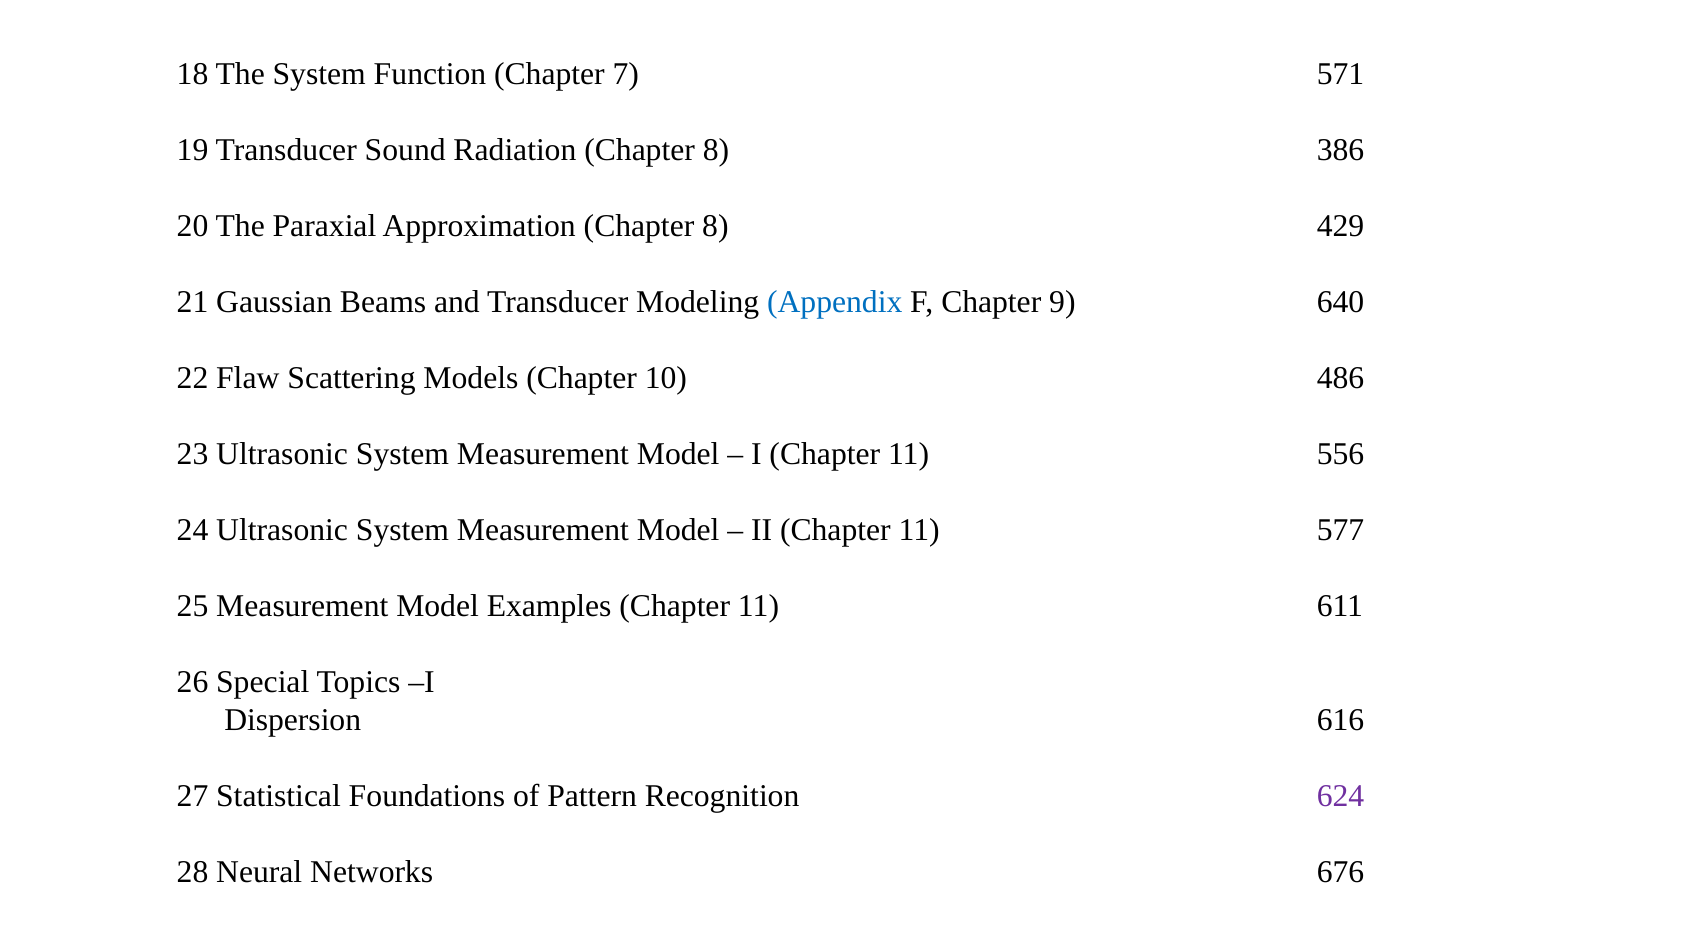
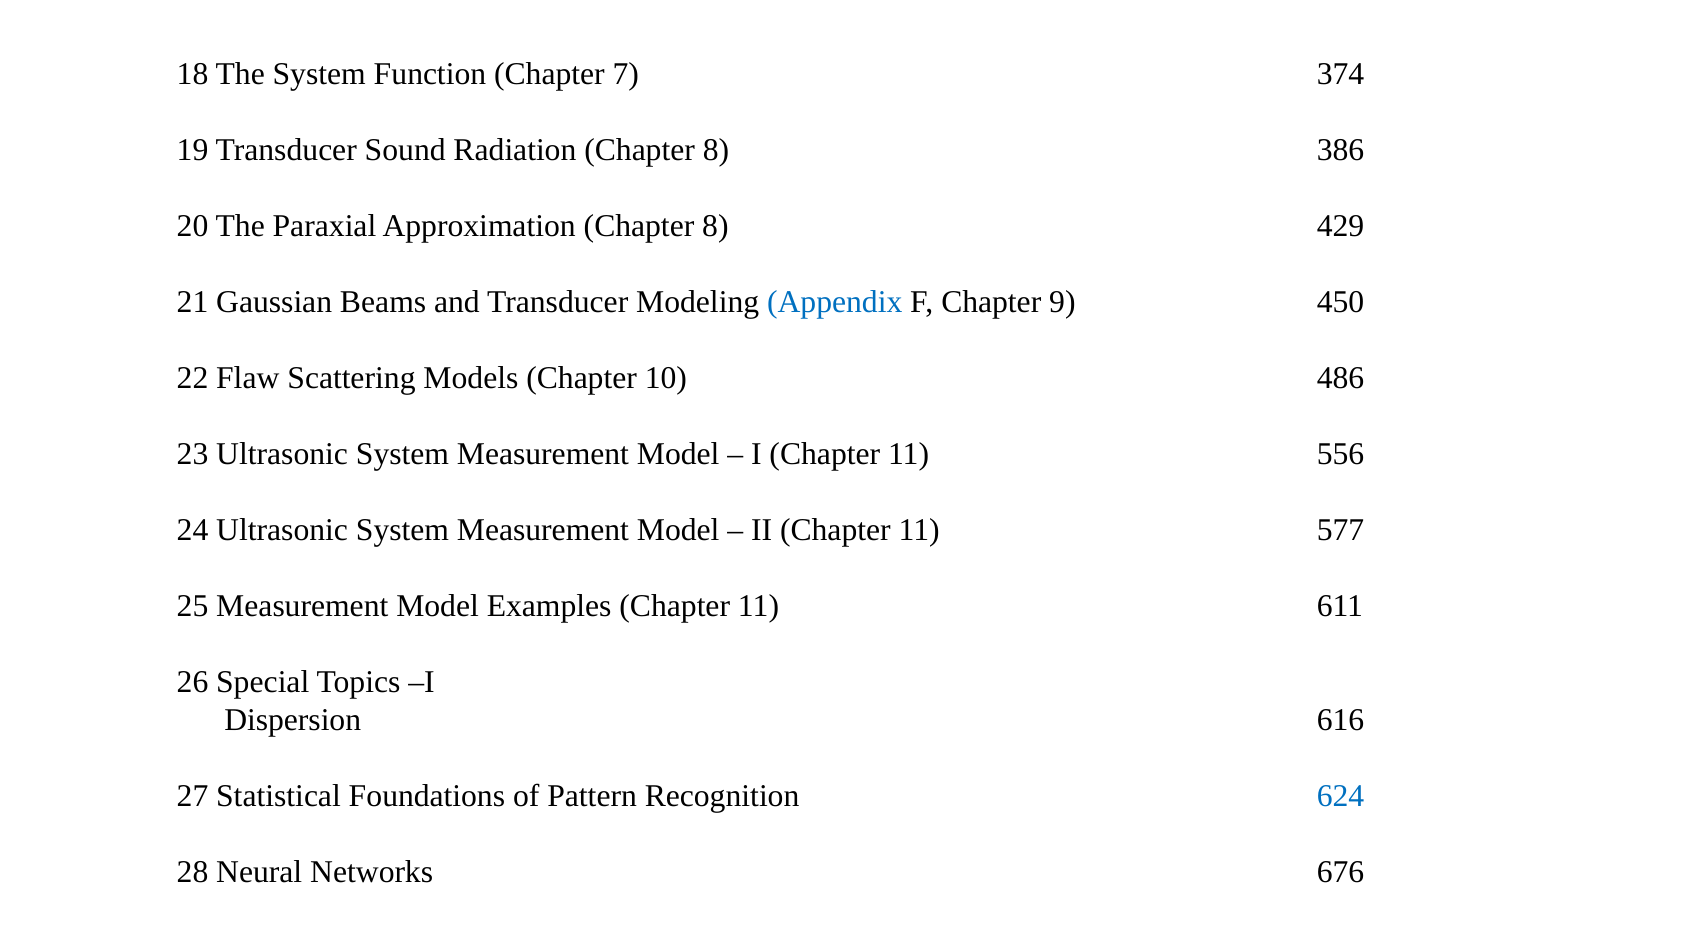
571: 571 -> 374 (1341, 74)
640: 640 -> 450 (1341, 302)
624 colour: purple -> blue (1341, 796)
